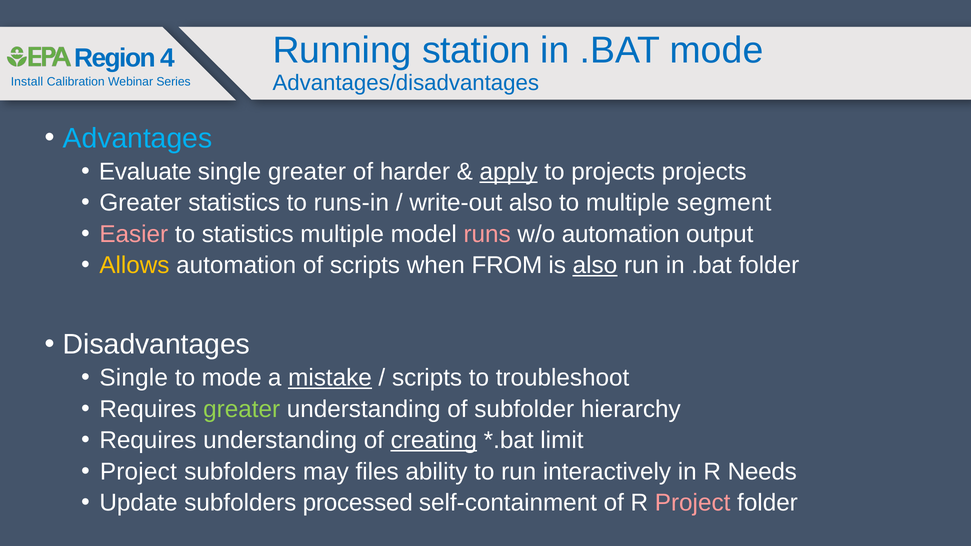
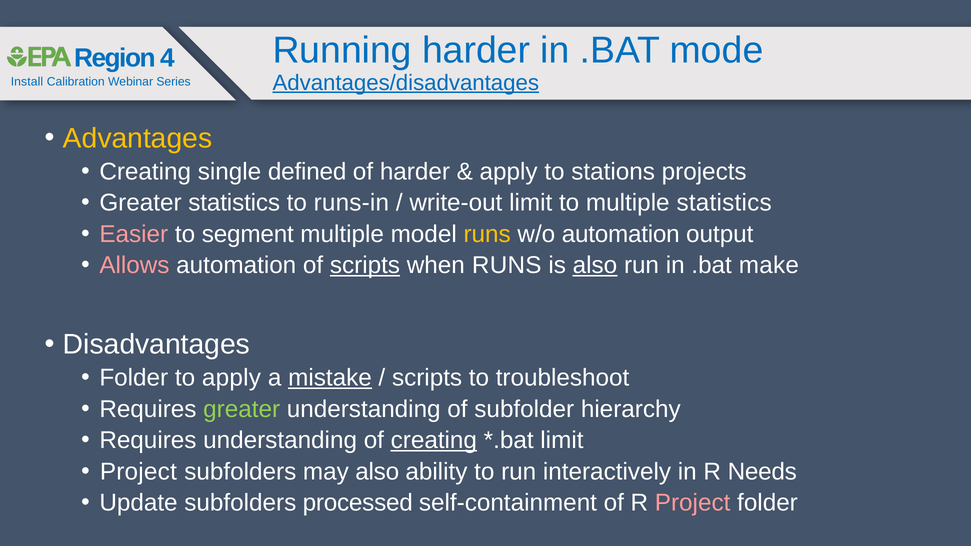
Running station: station -> harder (476, 51)
Advantages/disadvantages underline: none -> present (406, 83)
Advantages colour: light blue -> yellow (138, 138)
Evaluate: Evaluate -> Creating (145, 172)
single greater: greater -> defined (307, 172)
apply underline: present -> none (509, 172)
to projects: projects -> stations (613, 172)
write-out also: also -> limit (531, 203)
multiple segment: segment -> statistics (724, 203)
to statistics: statistics -> segment (248, 234)
runs colour: pink -> yellow (487, 234)
Allows colour: yellow -> pink (134, 265)
scripts underline: none -> present (365, 265)
when FROM: FROM -> RUNS (507, 265)
.bat folder: folder -> make (769, 265)
Single: Single -> Folder (134, 378)
to mode: mode -> apply (231, 378)
may files: files -> also (377, 472)
